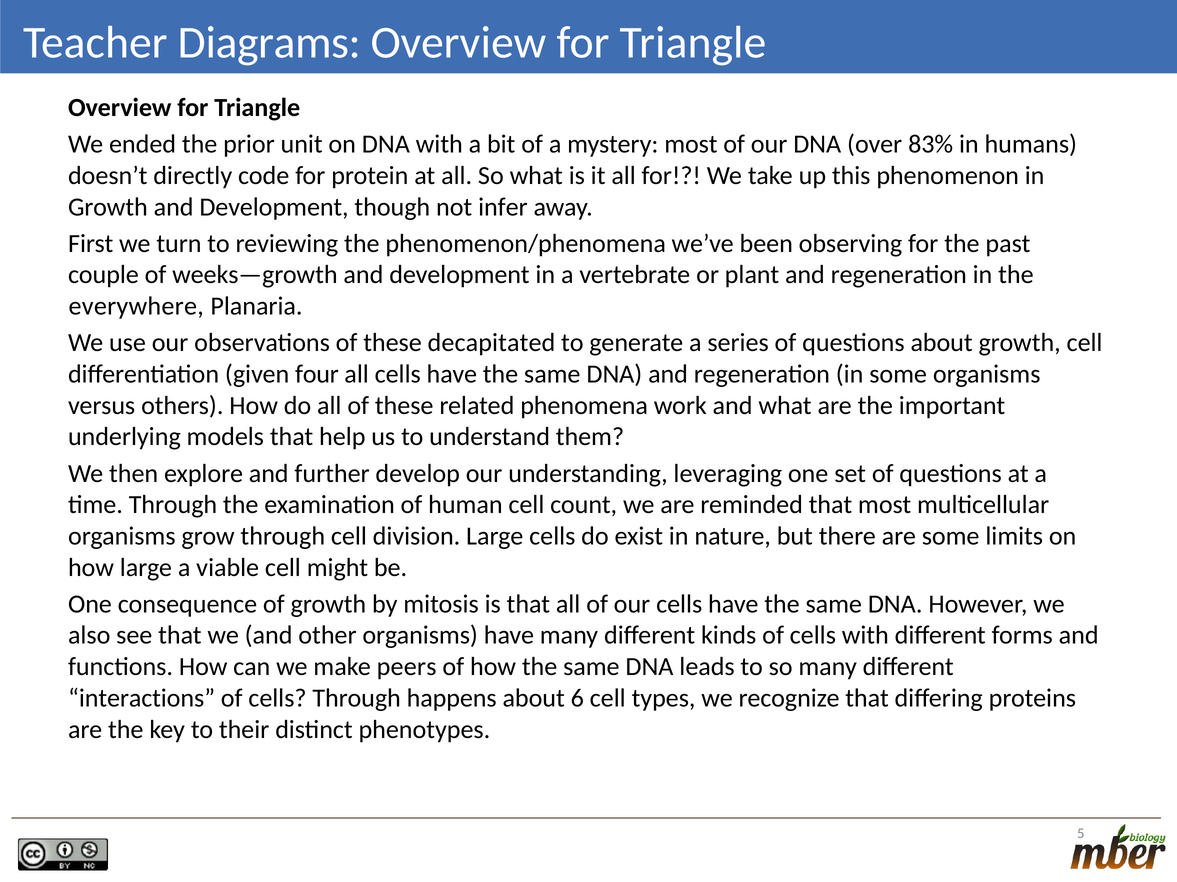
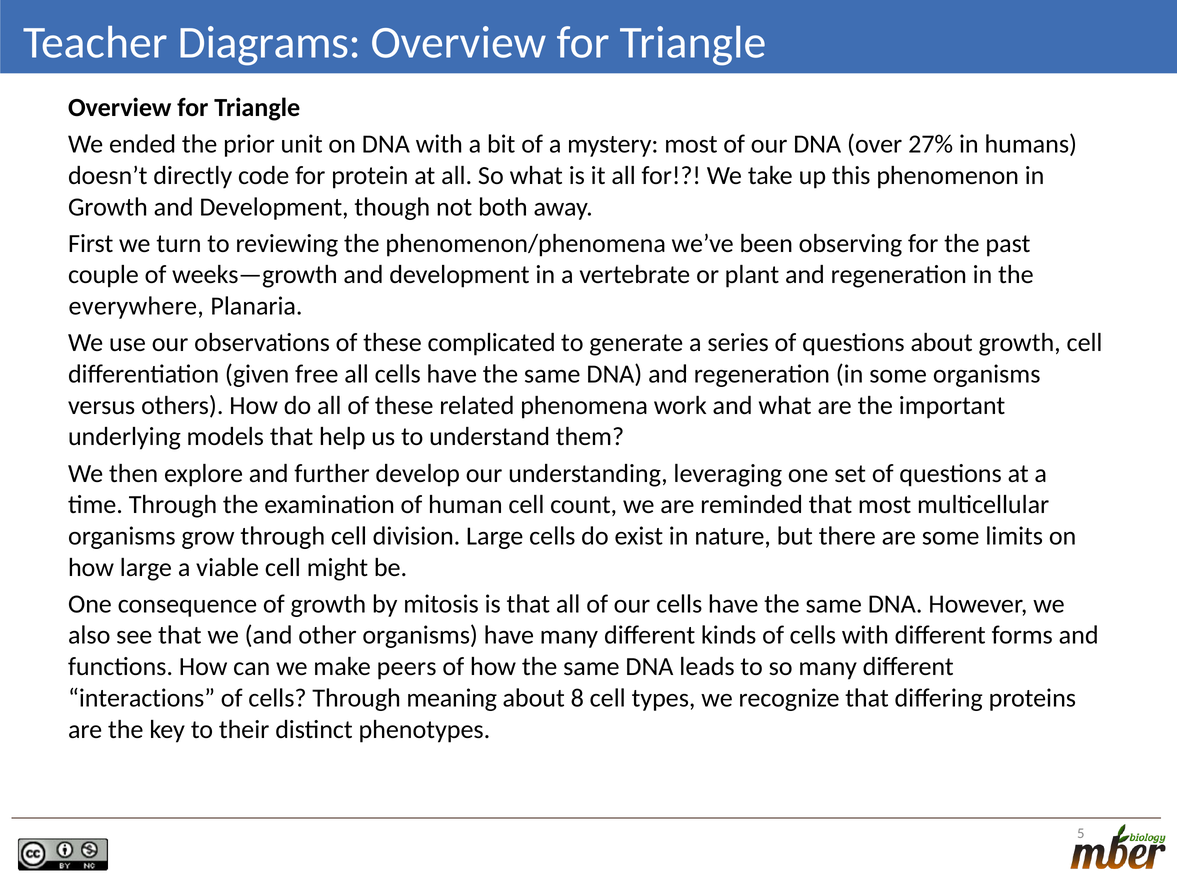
83%: 83% -> 27% (931, 144)
infer: infer -> both (503, 207)
decapitated: decapitated -> complicated (492, 343)
four: four -> free (317, 374)
happens: happens -> meaning (452, 699)
6: 6 -> 8 (577, 699)
